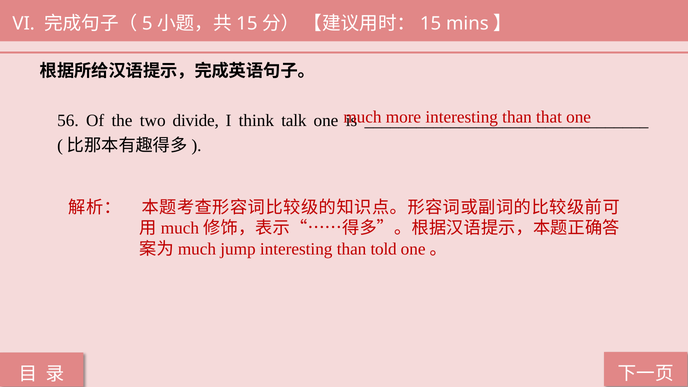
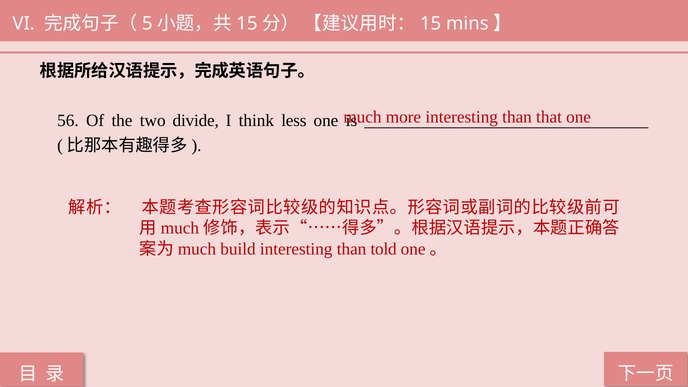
talk: talk -> less (294, 121)
jump: jump -> build (238, 249)
